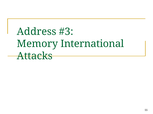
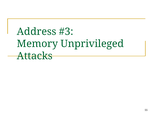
International: International -> Unprivileged (92, 44)
